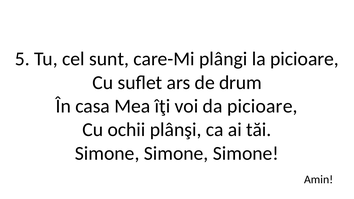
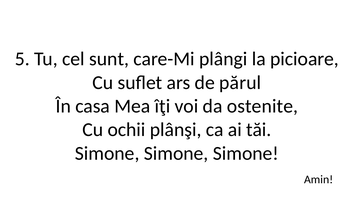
drum: drum -> părul (240, 83)
da picioare: picioare -> ostenite (262, 106)
